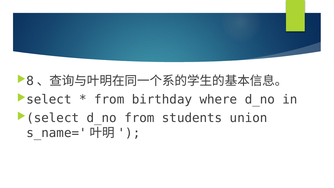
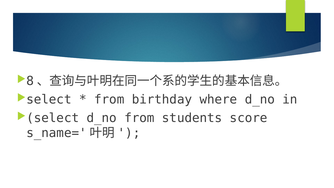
union: union -> score (249, 118)
